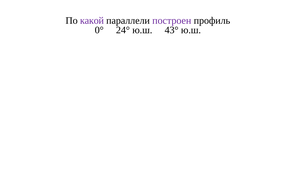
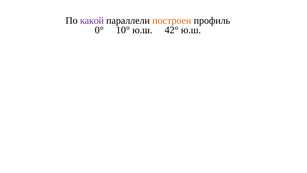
построен colour: purple -> orange (172, 20)
24°: 24° -> 10° (123, 30)
43°: 43° -> 42° (172, 30)
